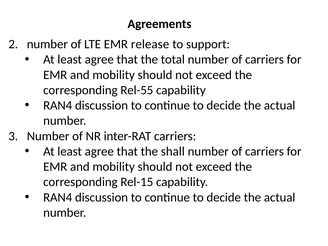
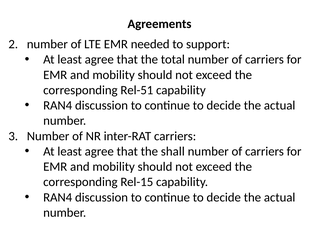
release: release -> needed (150, 44)
Rel-55: Rel-55 -> Rel-51 (137, 90)
